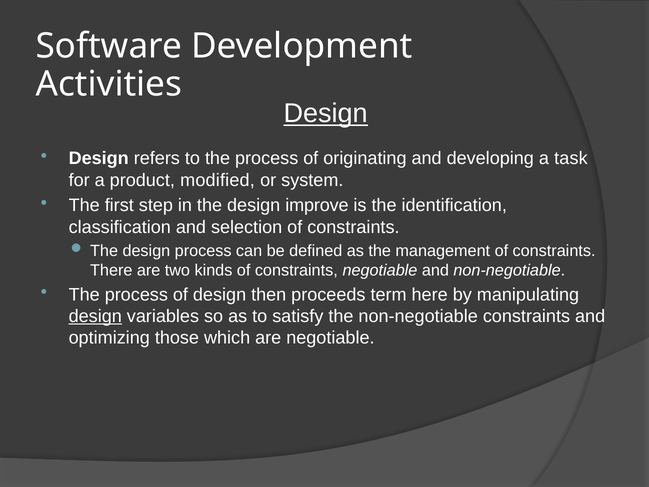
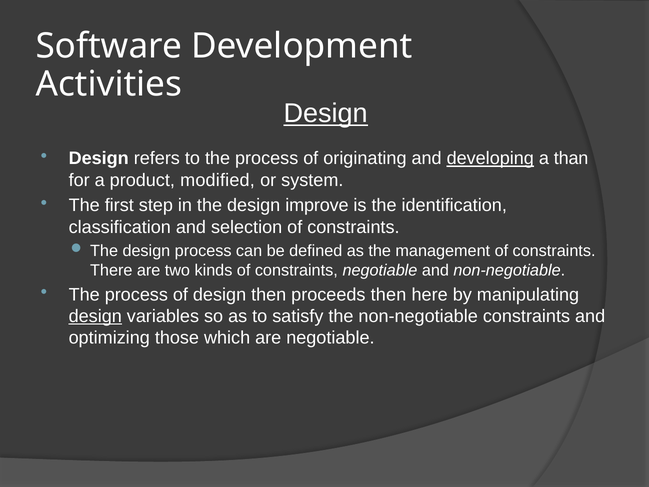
developing underline: none -> present (490, 158)
task: task -> than (571, 158)
proceeds term: term -> then (388, 295)
